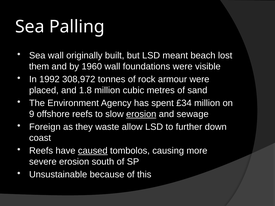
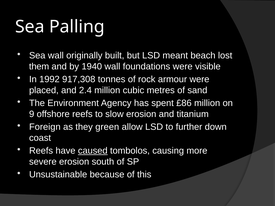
1960: 1960 -> 1940 (92, 67)
308,972: 308,972 -> 917,308 (79, 79)
1.8: 1.8 -> 2.4 (85, 90)
£34: £34 -> £86 (184, 103)
erosion underline: present -> none (141, 114)
sewage: sewage -> titanium (193, 114)
waste: waste -> green (107, 127)
